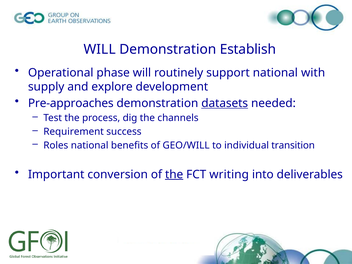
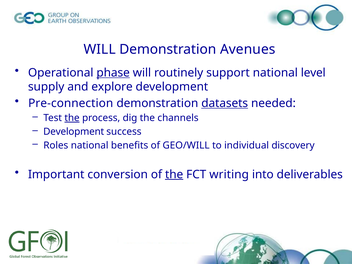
Establish: Establish -> Avenues (248, 49)
phase underline: none -> present (113, 73)
with: with -> level (313, 73)
Pre-approaches: Pre-approaches -> Pre-connection (71, 103)
the underline: none -> present (72, 118)
Requirement: Requirement -> Development (74, 132)
transition: transition -> discovery (293, 145)
